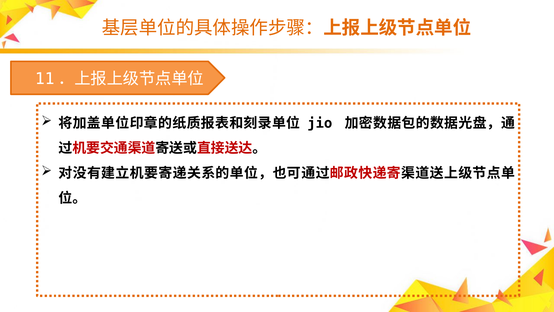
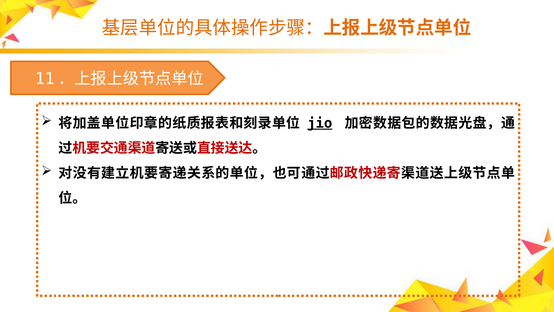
jio underline: none -> present (320, 123)
